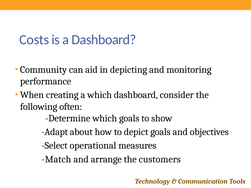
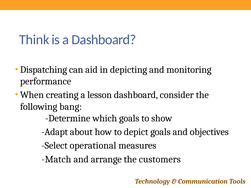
Costs: Costs -> Think (34, 40)
Community: Community -> Dispatching (44, 70)
a which: which -> lesson (100, 95)
often: often -> bang (71, 107)
